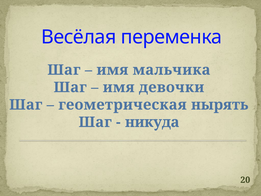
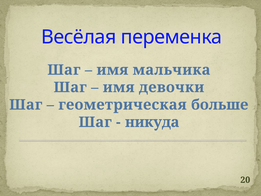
нырять: нырять -> больше (220, 105)
